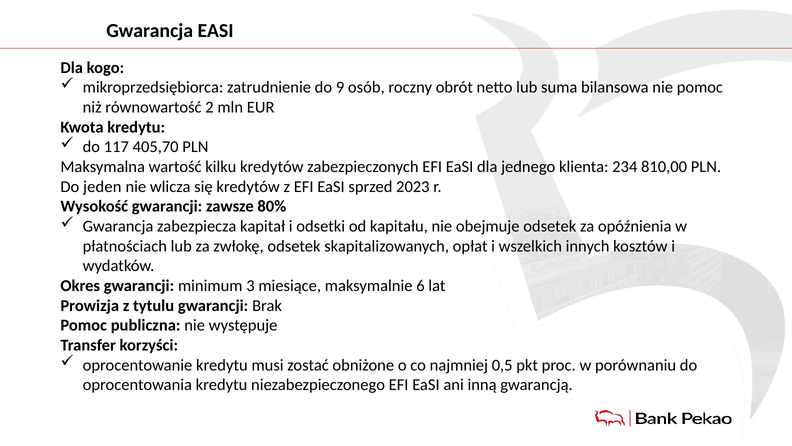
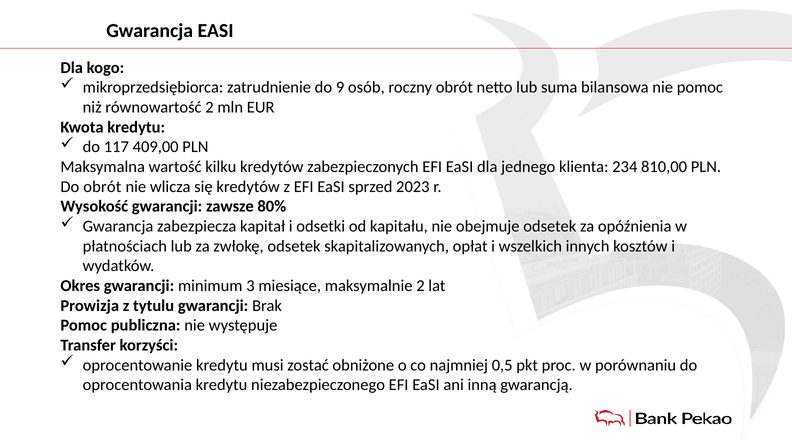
405,70: 405,70 -> 409,00 (156, 147)
Do jeden: jeden -> obrót (102, 186)
maksymalnie 6: 6 -> 2 (420, 285)
